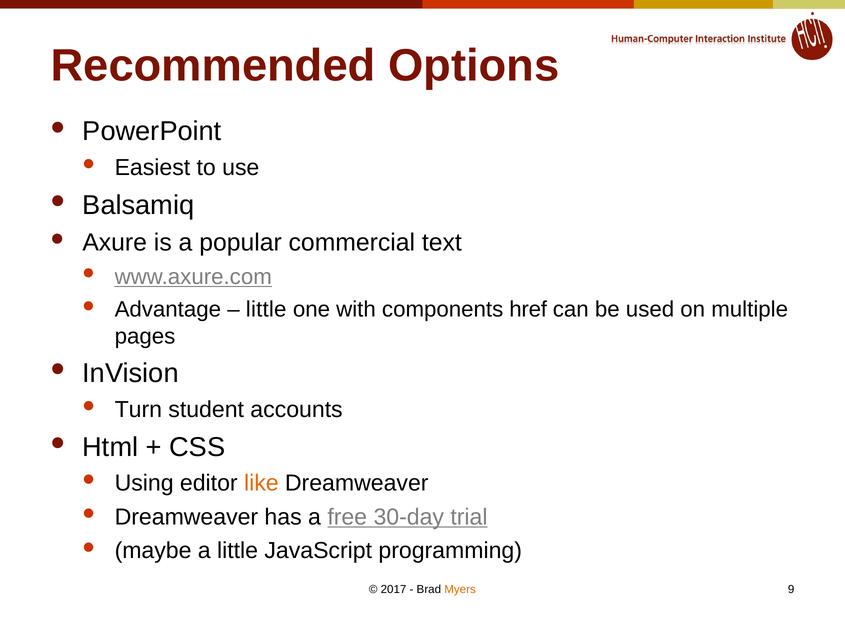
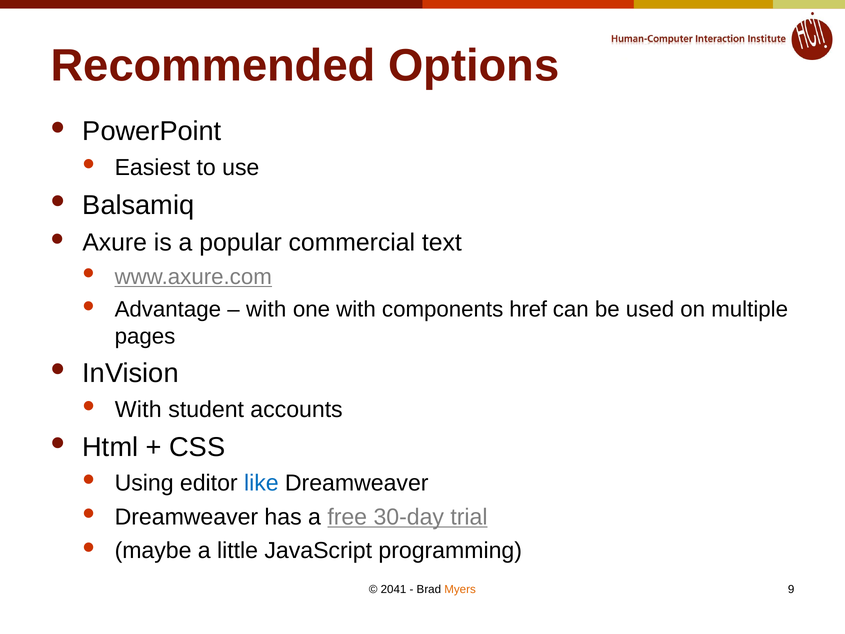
little: little -> with (266, 309)
Turn: Turn -> With (138, 409)
like colour: orange -> blue (261, 483)
2017: 2017 -> 2041 (394, 589)
